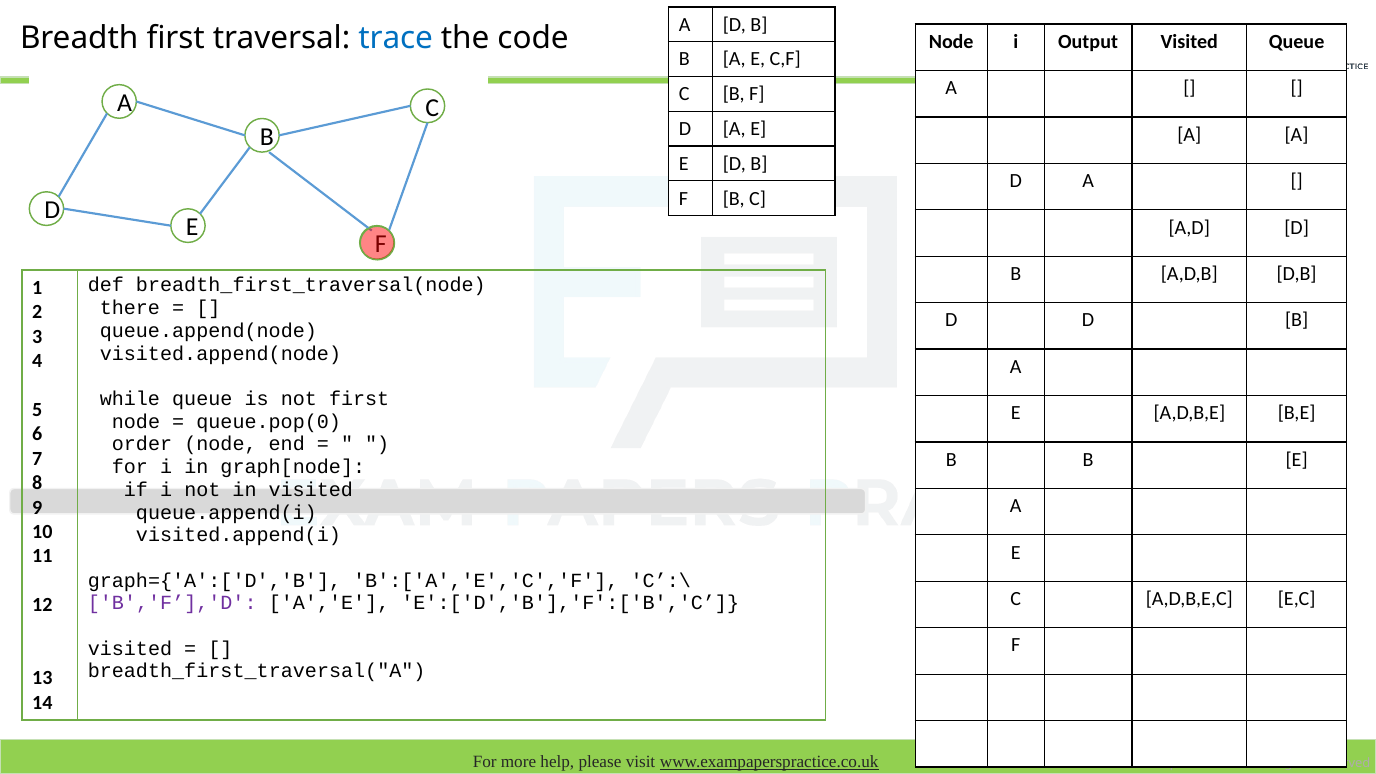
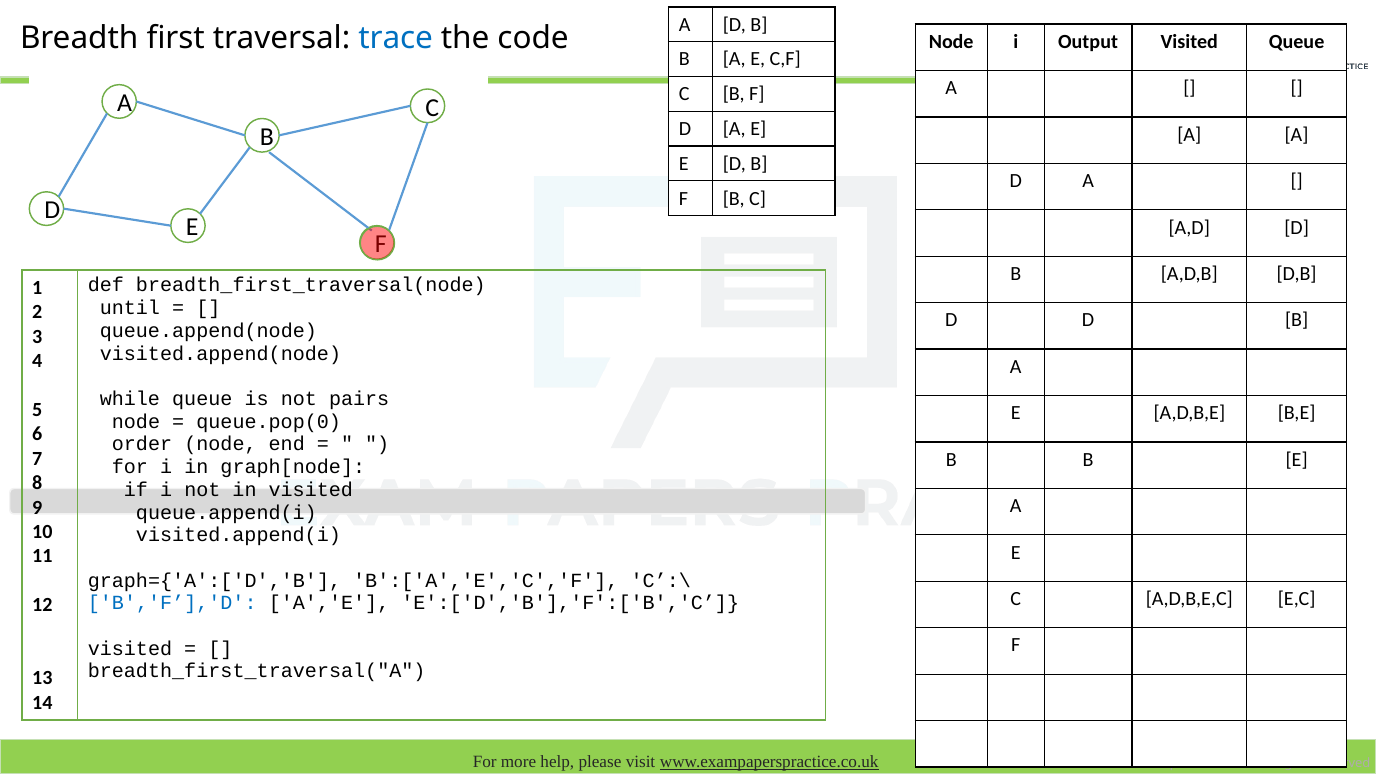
there: there -> until (130, 308)
not first: first -> pairs (359, 399)
B','F’],'D colour: purple -> blue (172, 603)
